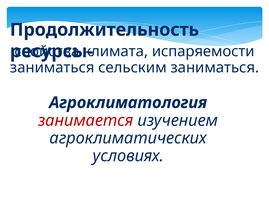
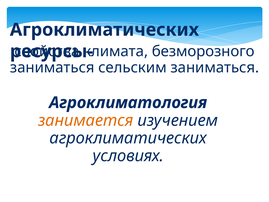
Продолжительность: Продолжительность -> Агроклиматических (104, 30)
испаряемости: испаряемости -> безморозного (203, 51)
занимается colour: red -> orange (86, 120)
